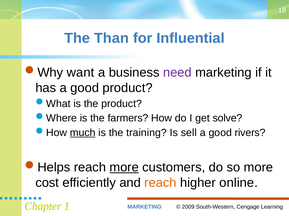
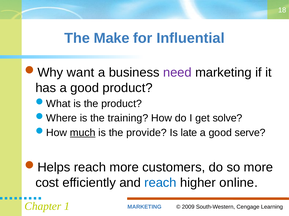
Than: Than -> Make (112, 38)
farmers: farmers -> training (128, 119)
training: training -> provide (147, 133)
sell: sell -> late (189, 133)
rivers: rivers -> serve (250, 133)
more underline: present -> none (124, 168)
reach colour: orange -> blue (160, 183)
